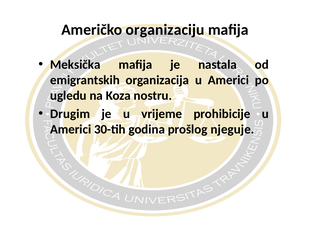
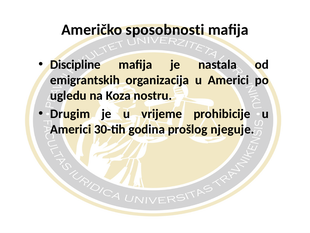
organizaciju: organizaciju -> sposobnosti (165, 30)
Meksička: Meksička -> Discipline (75, 64)
